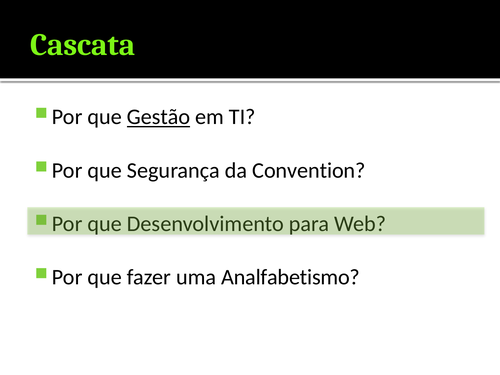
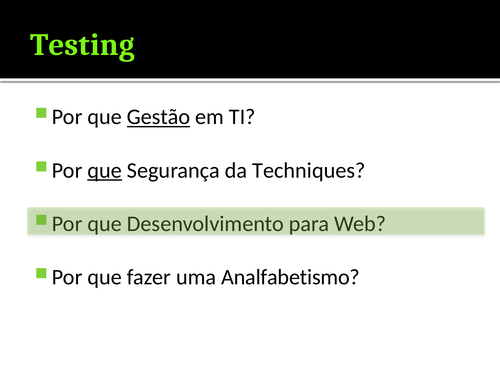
Cascata: Cascata -> Testing (82, 45)
que underline: none -> present (105, 170)
Convention: Convention -> Techniques (309, 170)
